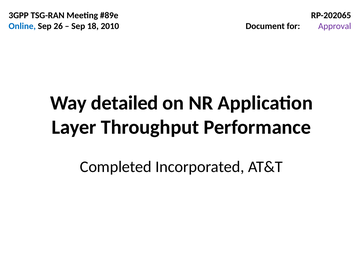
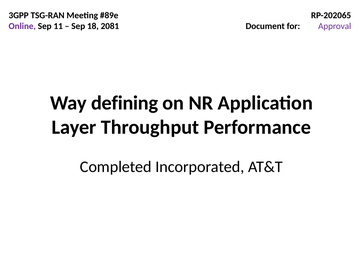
Online colour: blue -> purple (22, 26)
26: 26 -> 11 (58, 26)
2010: 2010 -> 2081 (110, 26)
detailed: detailed -> defining (125, 103)
